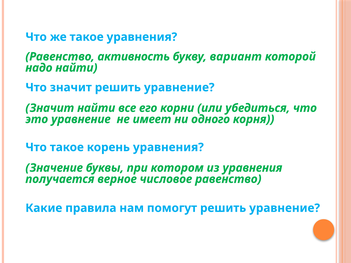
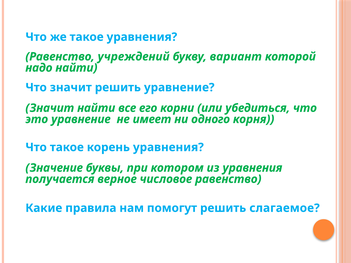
активность: активность -> учреждений (134, 57)
помогут решить уравнение: уравнение -> слагаемое (285, 208)
